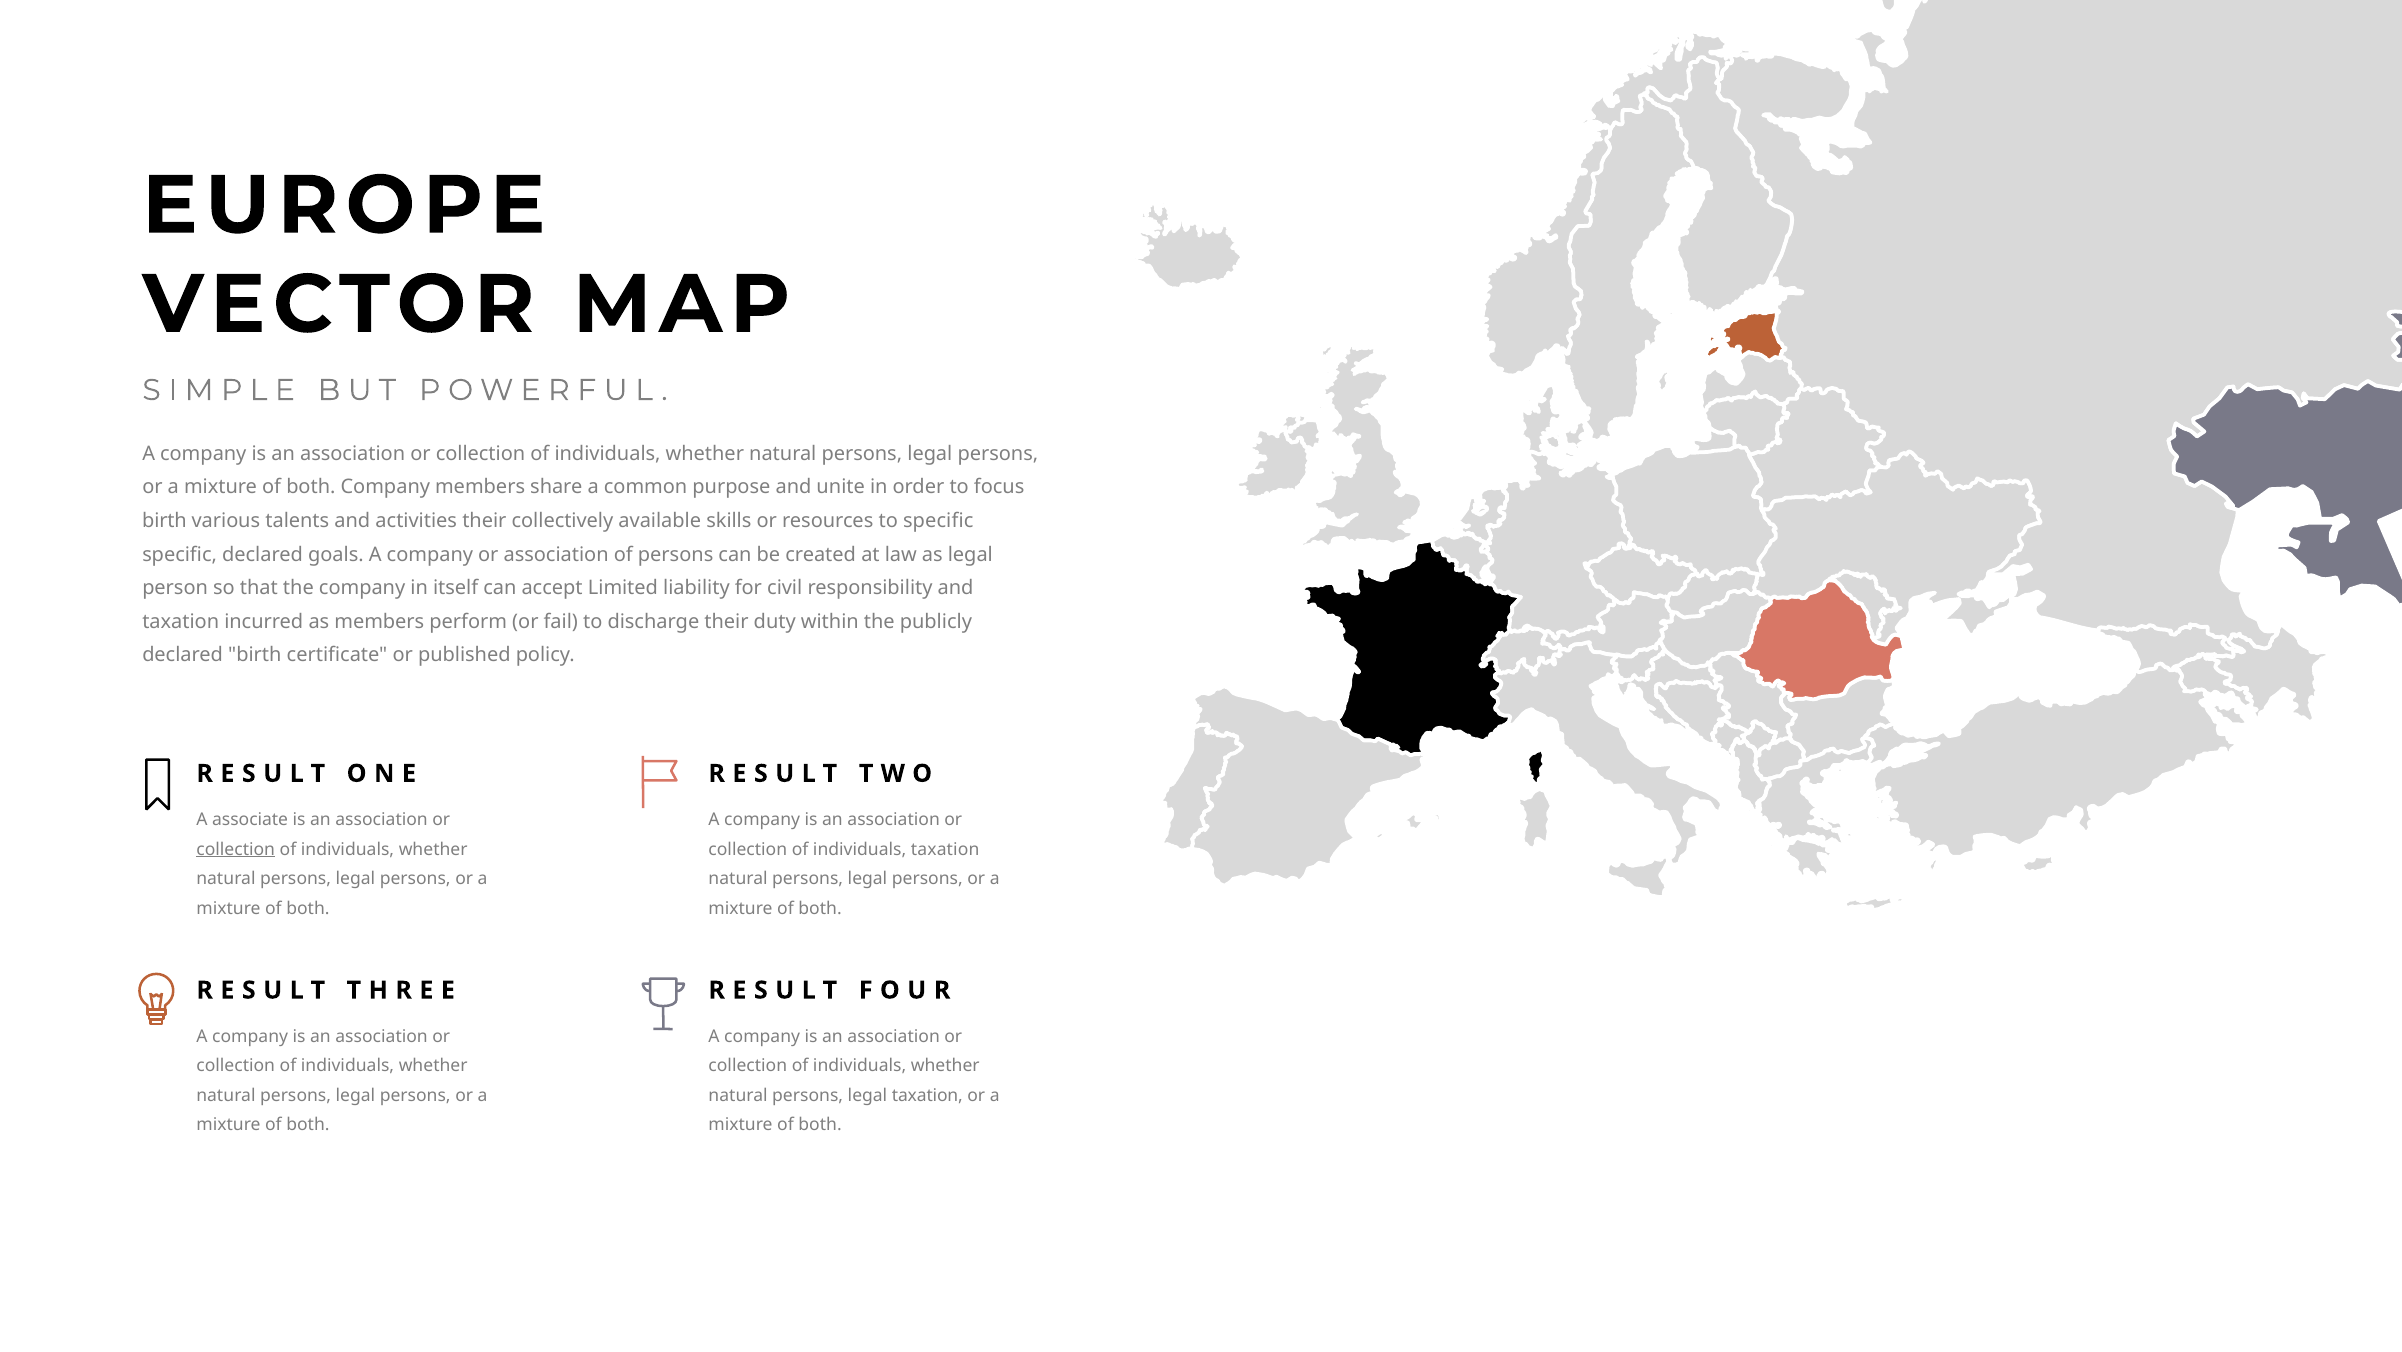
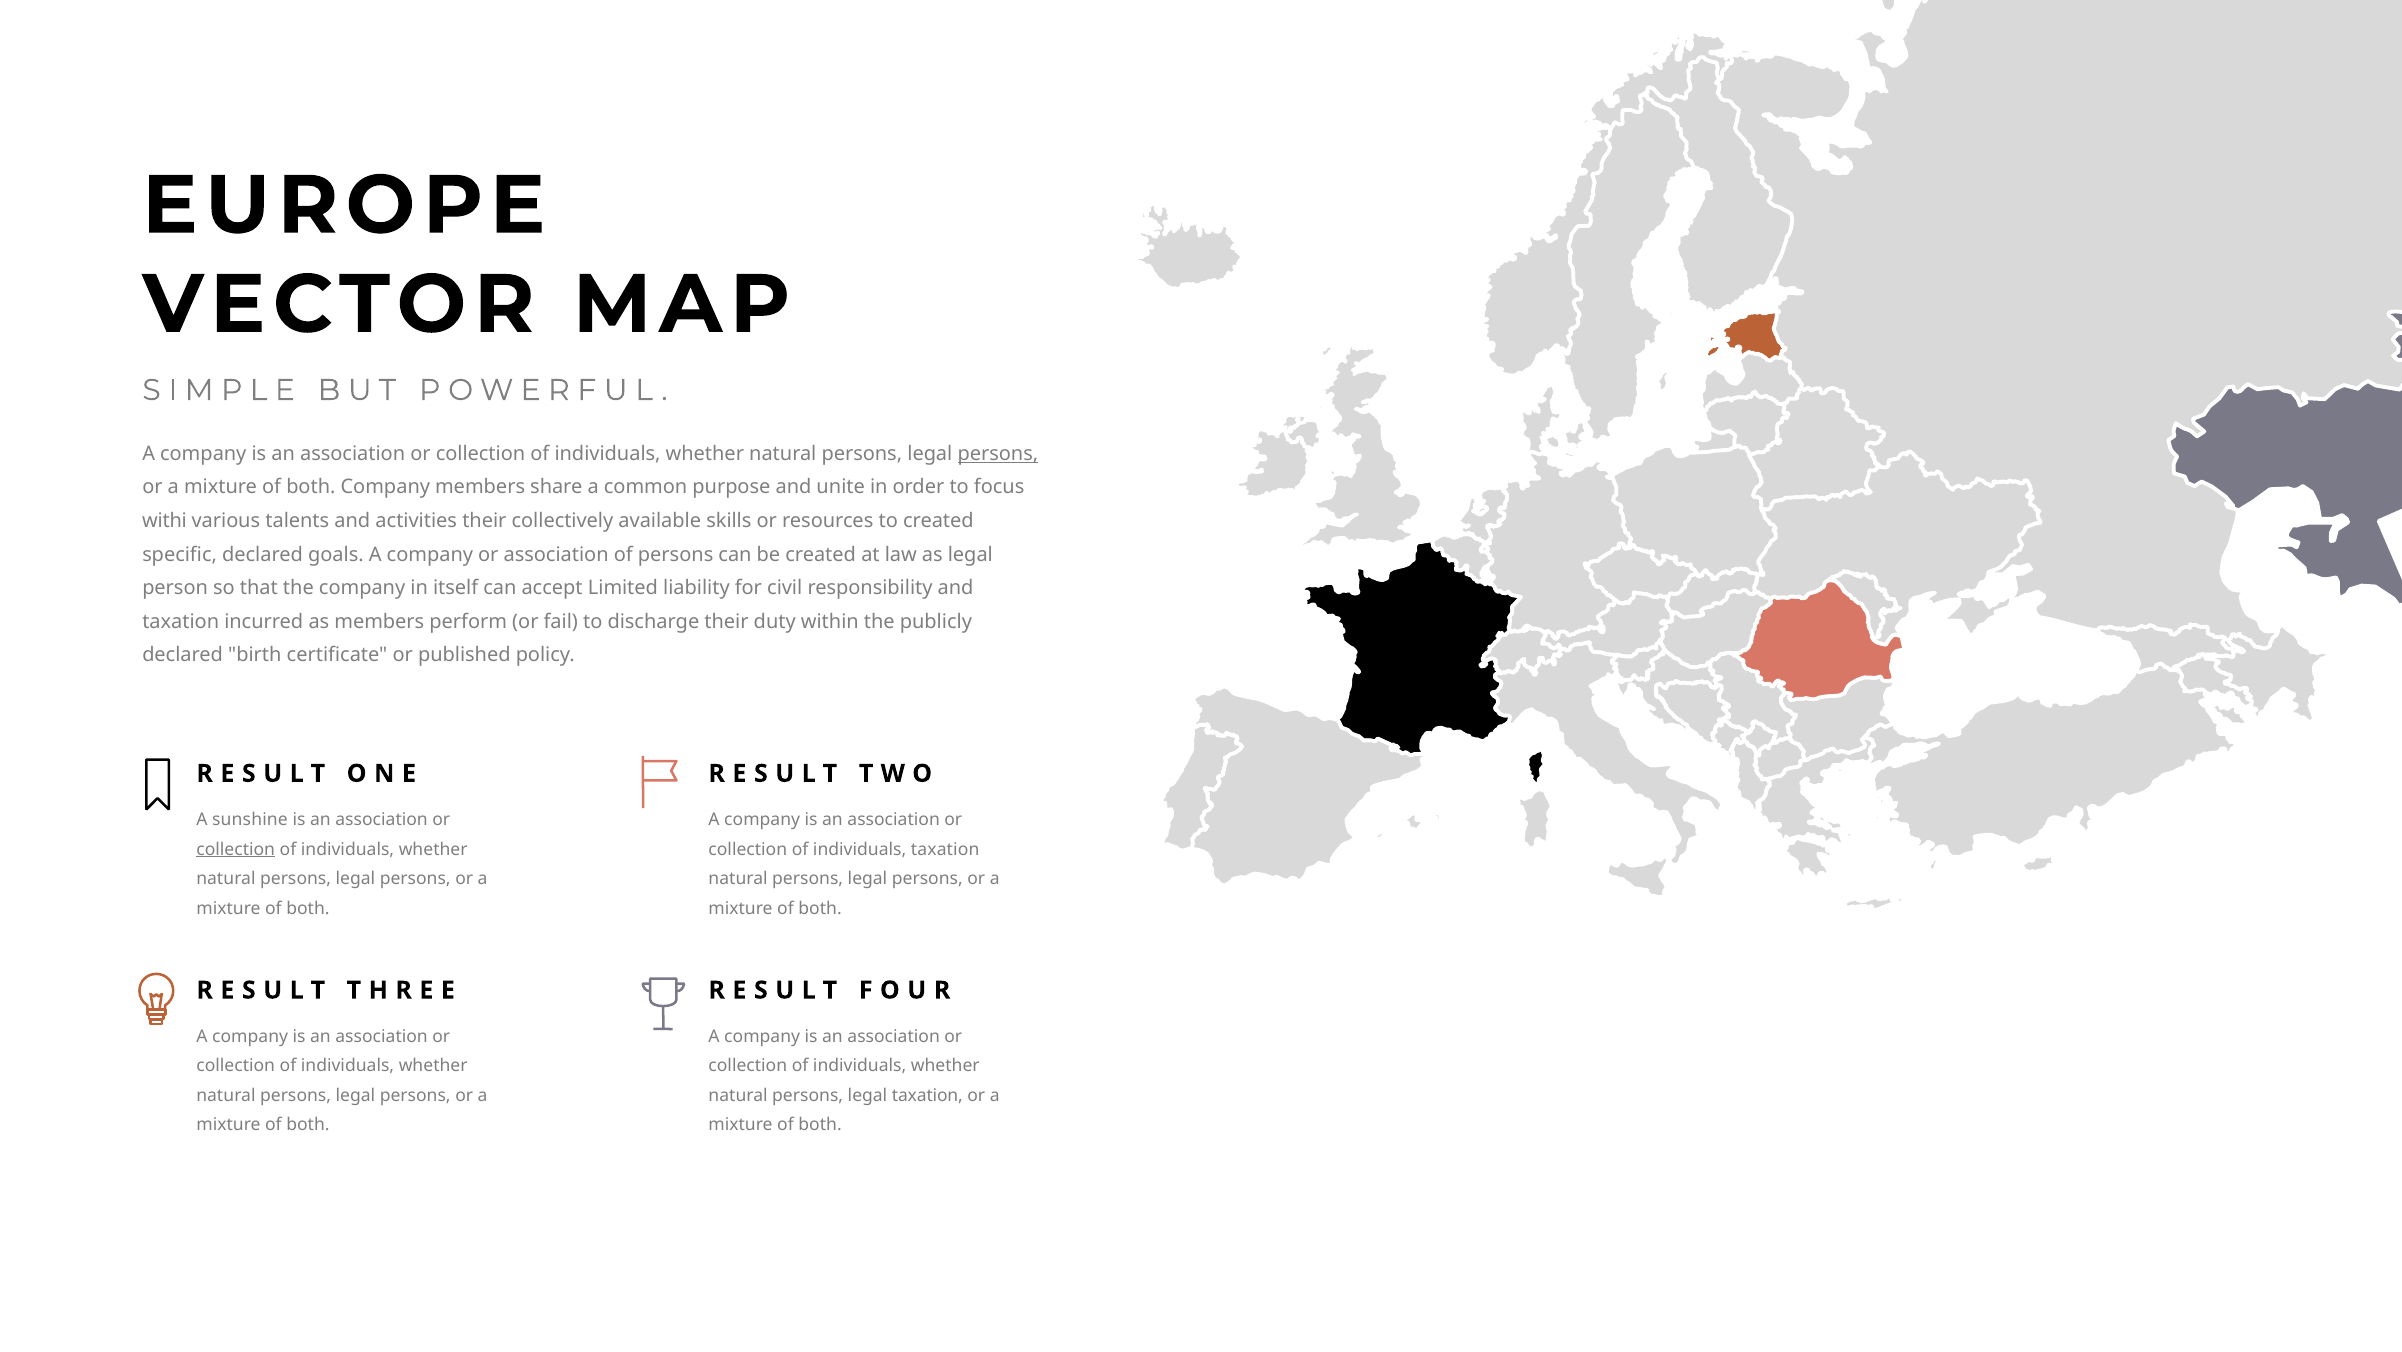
persons underline: none -> present (998, 454)
birth: birth -> withi (164, 521)
to specific: specific -> created (938, 521)
associate: associate -> sunshine (250, 820)
